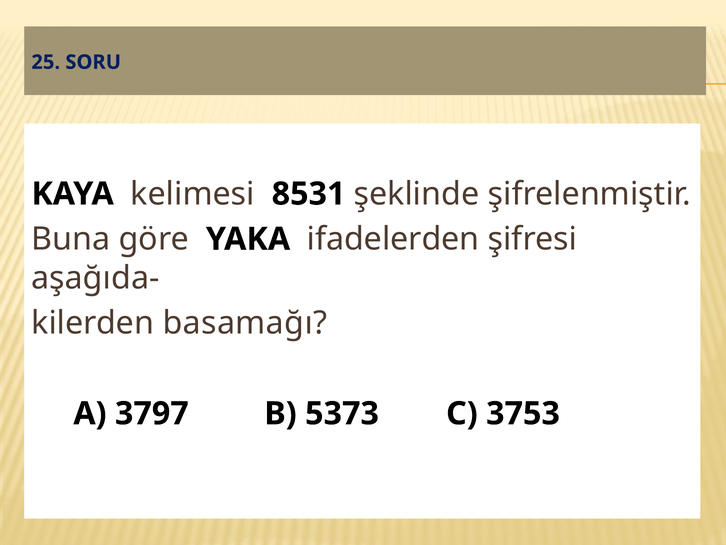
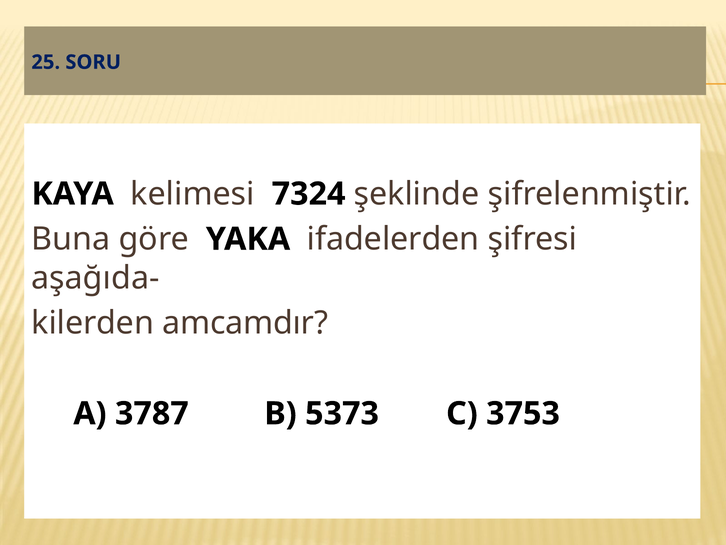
8531: 8531 -> 7324 (309, 194)
basamağı: basamağı -> amcamdır (245, 323)
3797: 3797 -> 3787 (152, 413)
